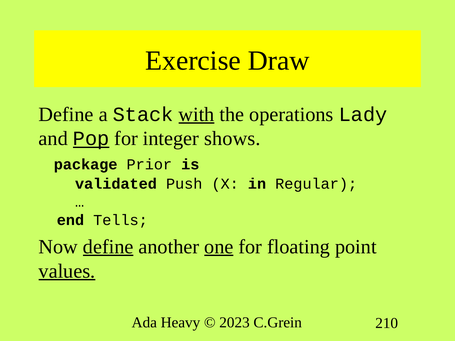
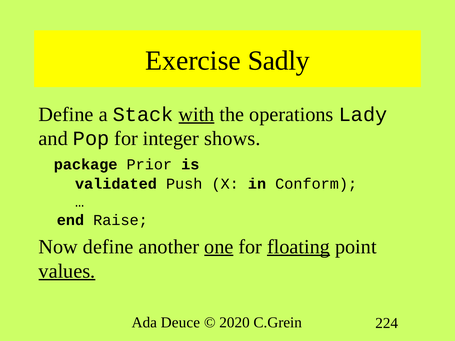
Draw: Draw -> Sadly (279, 61)
Pop underline: present -> none (91, 139)
Regular: Regular -> Conform (316, 184)
Tells: Tells -> Raise (121, 220)
define underline: present -> none (108, 247)
floating underline: none -> present (299, 247)
Heavy: Heavy -> Deuce (180, 323)
2023: 2023 -> 2020 (235, 323)
210: 210 -> 224 (387, 323)
